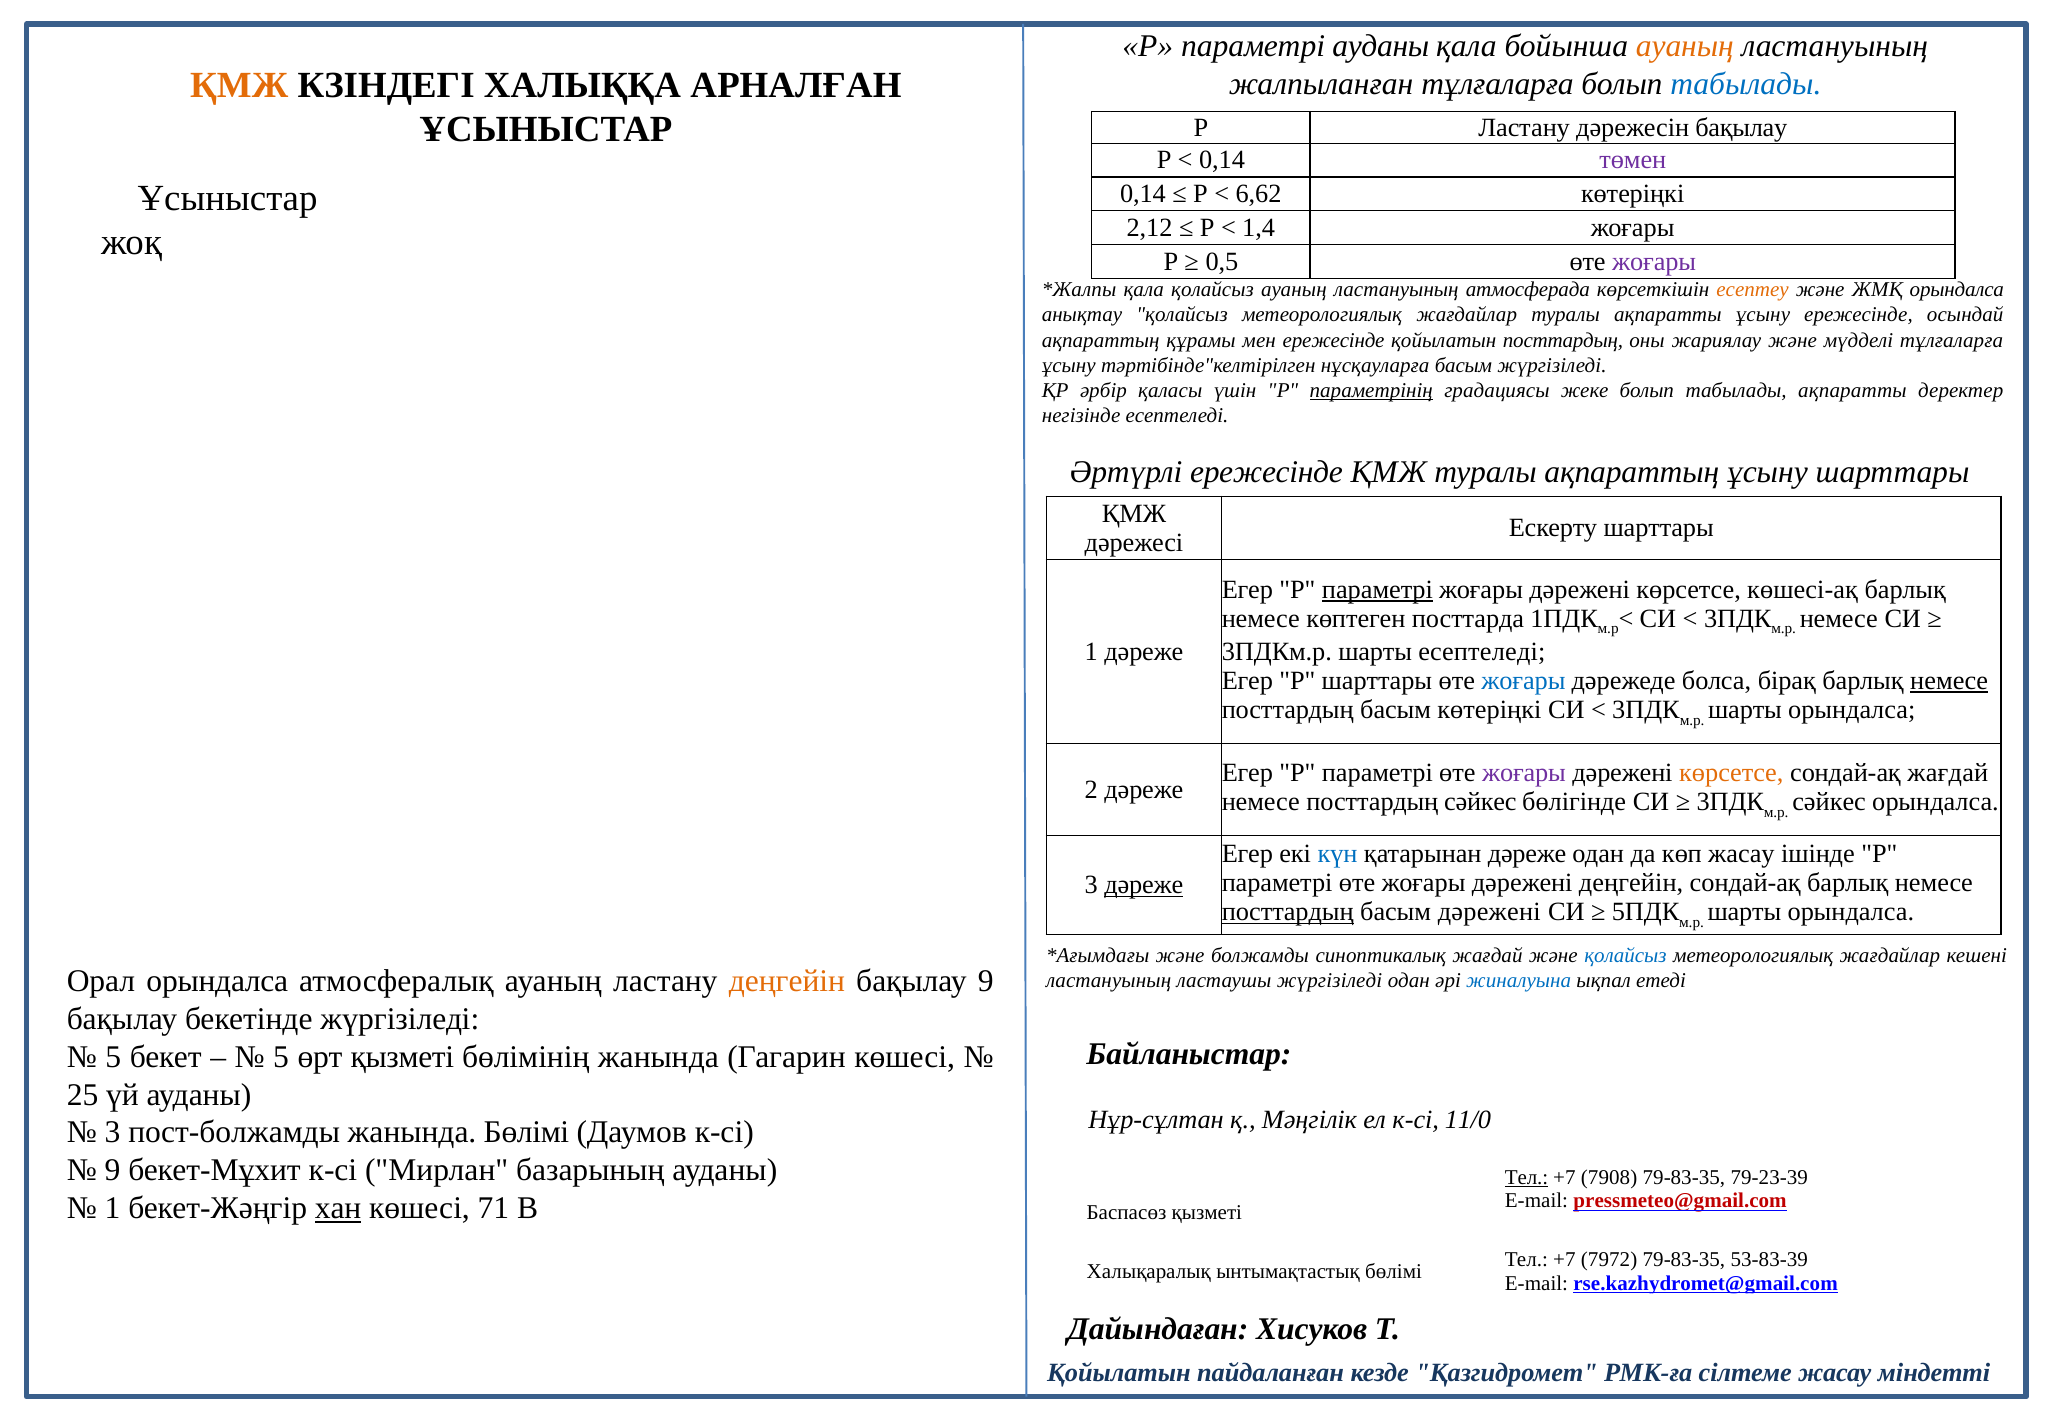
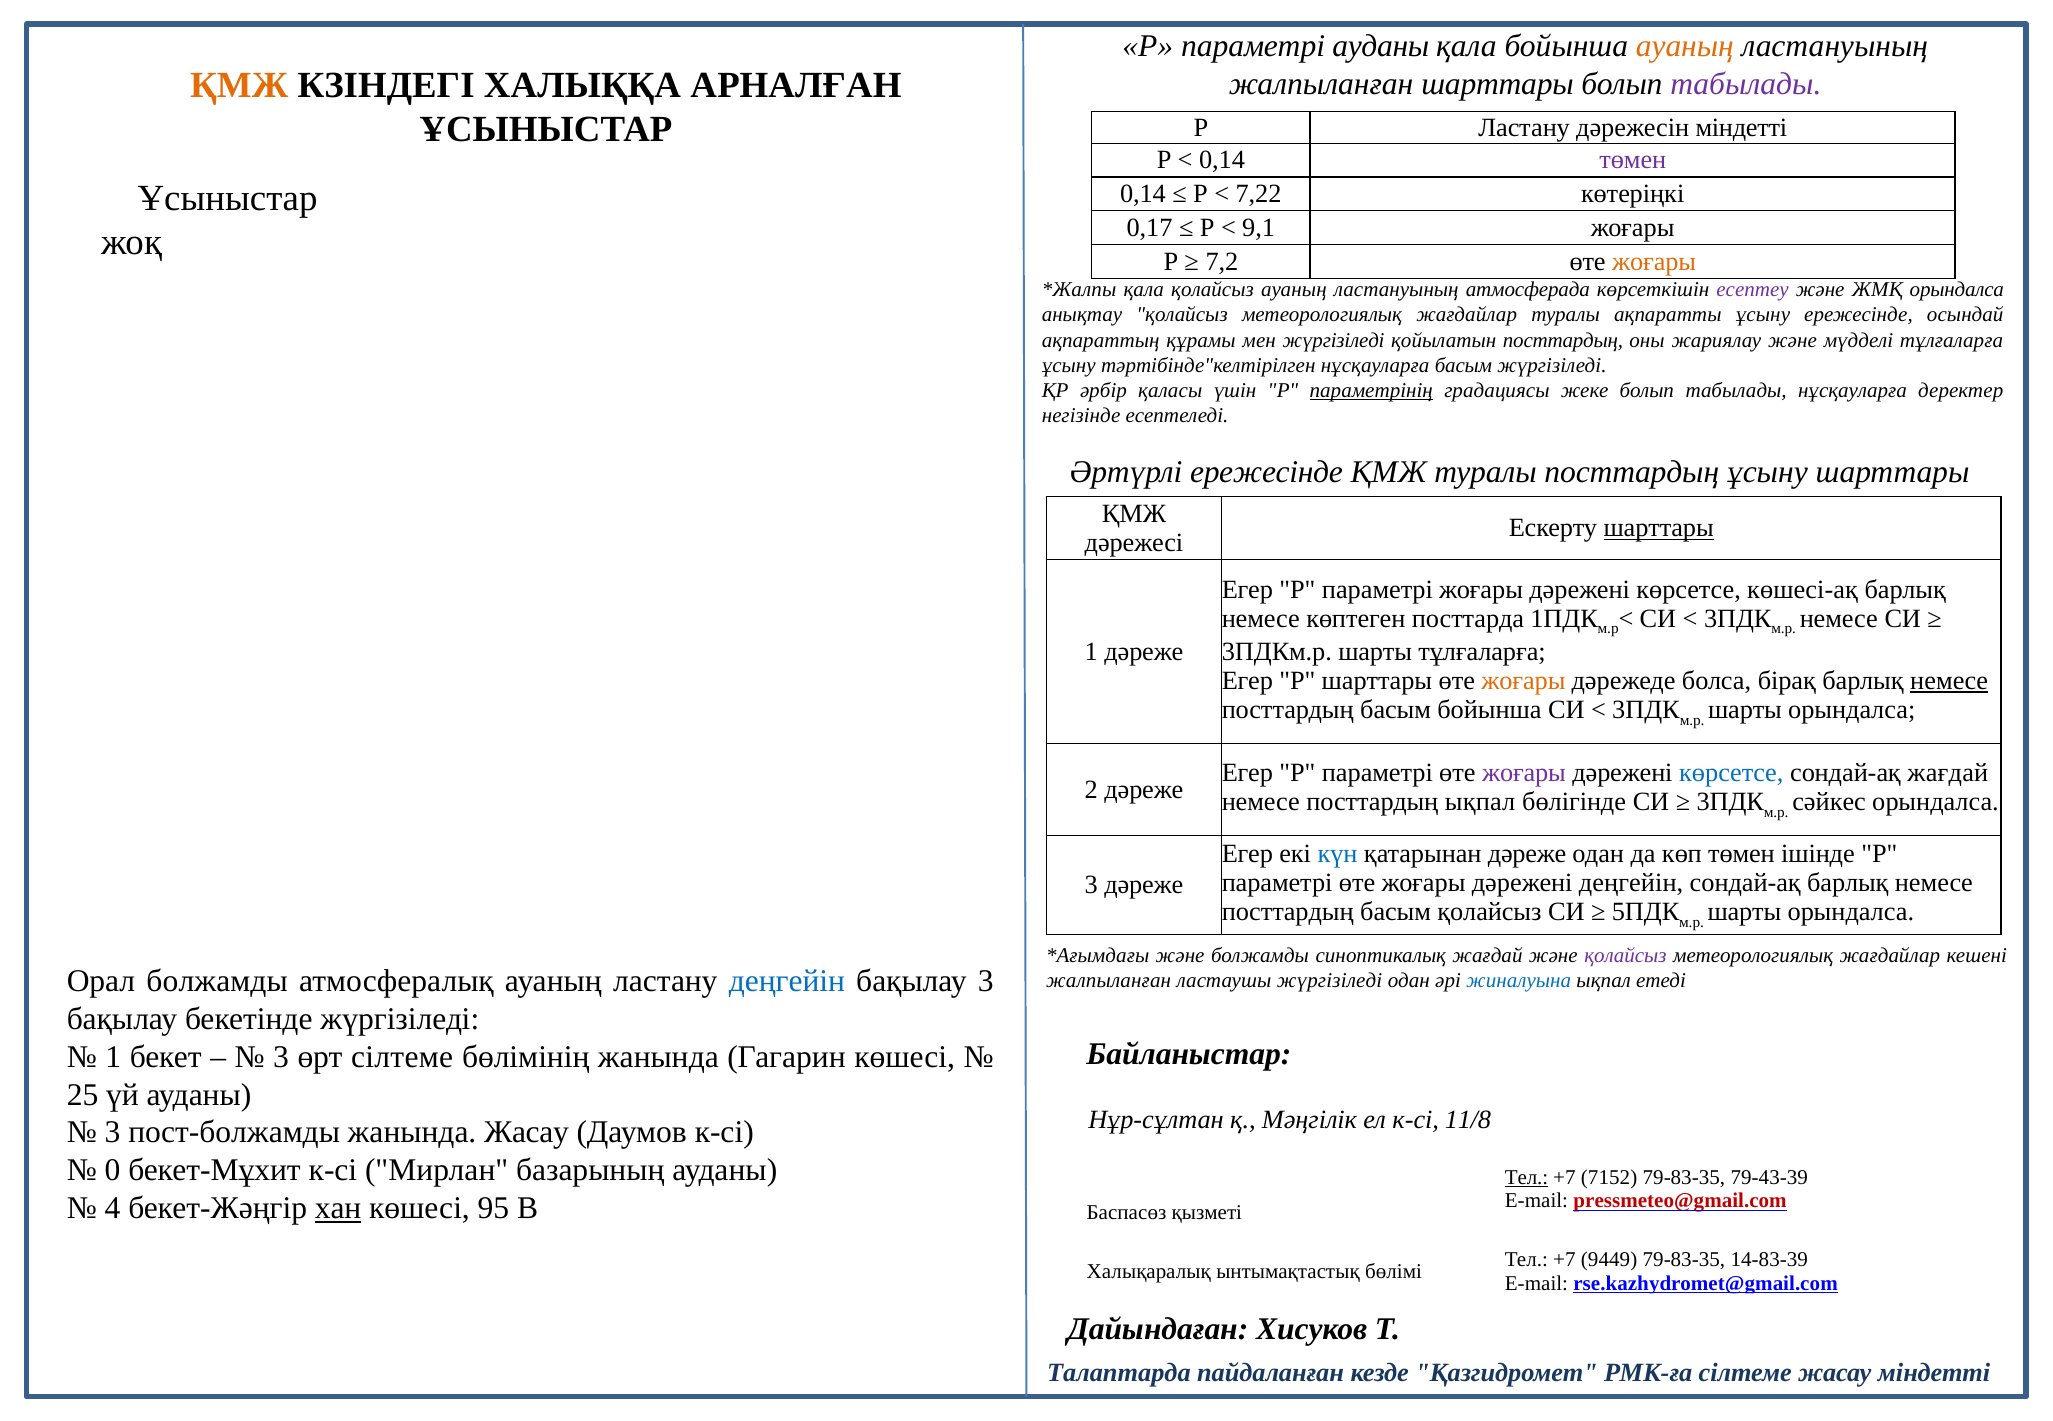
жалпыланған тұлғаларға: тұлғаларға -> шарттары (1498, 84)
табылады colour: blue -> purple (1746, 84)
дәрежесін бақылау: бақылау -> міндетті (1741, 127)
6,62: 6,62 -> 7,22 (1259, 194)
2,12: 2,12 -> 0,17 (1150, 228)
1,4: 1,4 -> 9,1 (1259, 228)
0,5: 0,5 -> 7,2 (1222, 261)
жоғары colour: purple -> orange (1654, 262)
есептеу colour: orange -> purple (1753, 290)
мен ережесінде: ережесінде -> жүргізіледі (1334, 340)
табылады ақпаратты: ақпаратты -> нұсқауларға (1852, 391)
туралы ақпараттың: ақпараттың -> посттардың (1632, 473)
шарттары underline: none -> present (1659, 528)
параметрі underline: present -> none (1377, 590)
шарты есептеледі: есептеледі -> тұлғаларға (1482, 652)
жоғары colour: blue -> orange (1523, 681)
басым көтеріңкі: көтеріңкі -> бойынша (1489, 710)
көрсетсе colour: orange -> blue (1731, 773)
посттардың сәйкес: сәйкес -> ықпал (1480, 802)
көп жасау: жасау -> төмен (1742, 854)
дәреже underline: present -> none (1144, 885)
посттардың underline: present -> none (1288, 912)
басым дәрежені: дәрежені -> қолайсыз (1489, 912)
қолайсыз colour: blue -> purple (1625, 956)
Орал орындалса: орындалса -> болжамды (217, 981)
деңгейін colour: orange -> blue (787, 981)
бақылау 9: 9 -> 3 (986, 981)
ластануының: ластануының -> жалпыланған (1109, 981)
5: 5 -> 1 (113, 1057)
5: 5 -> 3 (281, 1057)
өрт қызметі: қызметі -> сілтеме (402, 1057)
11/0: 11/0 -> 11/8 (1468, 1120)
жанында Бөлімі: Бөлімі -> Жасау (526, 1133)
9: 9 -> 0 (113, 1171)
7908: 7908 -> 7152 (1609, 1178)
79-23-39: 79-23-39 -> 79-43-39 (1769, 1178)
1: 1 -> 4 (113, 1209)
71: 71 -> 95 (493, 1209)
7972: 7972 -> 9449 (1609, 1260)
53-83-39: 53-83-39 -> 14-83-39 (1769, 1260)
Қойылатын: Қойылатын -> Талаптарда (1119, 1373)
